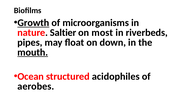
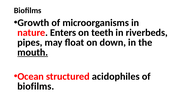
Growth underline: present -> none (33, 23)
Saltier: Saltier -> Enters (63, 33)
most: most -> teeth (102, 33)
aerobes: aerobes -> biofilms (36, 86)
